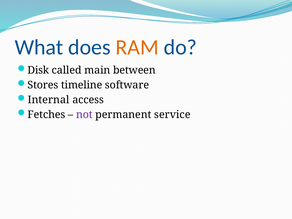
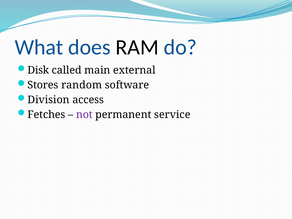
RAM colour: orange -> black (137, 47)
between: between -> external (134, 70)
timeline: timeline -> random (82, 85)
Internal: Internal -> Division (49, 100)
